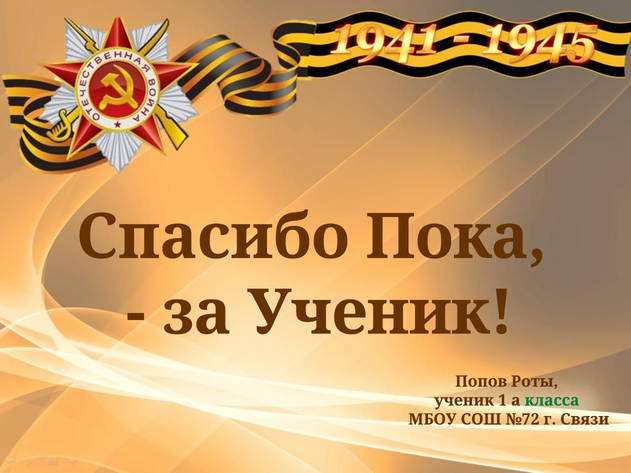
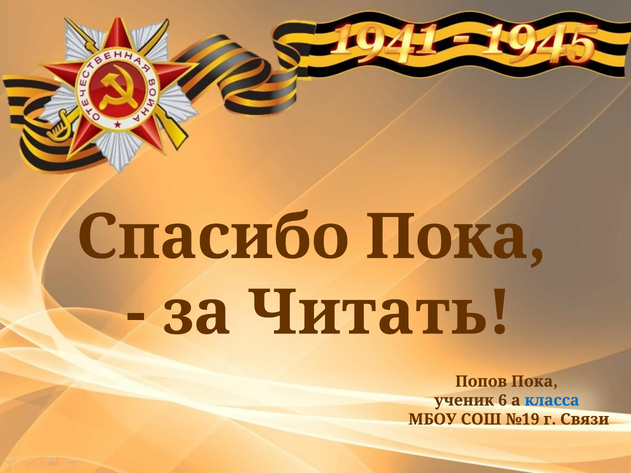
за Ученик: Ученик -> Читать (380, 313)
Попов Роты: Роты -> Пока (535, 382)
1: 1 -> 6 (503, 401)
класса colour: green -> blue (552, 401)
№72: №72 -> №19 (523, 420)
